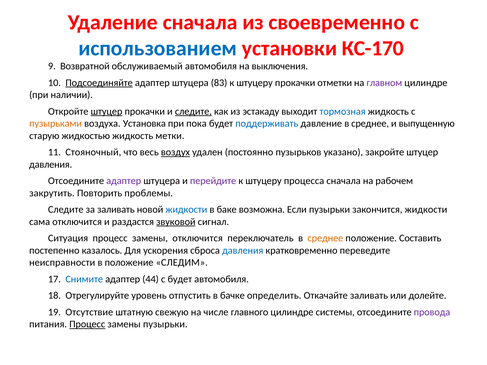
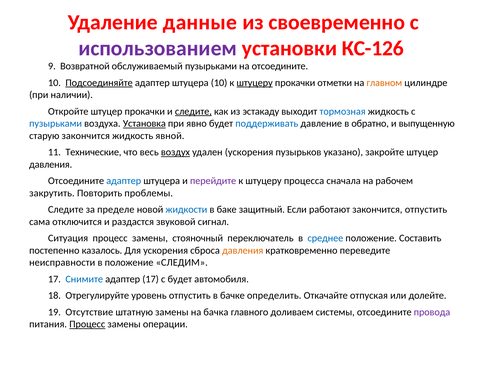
Удаление сначала: сначала -> данные (200, 22)
использованием colour: blue -> purple (158, 48)
КС-170: КС-170 -> КС-126 (373, 48)
обслуживаемый автомобиля: автомобиля -> пузырьками (211, 66)
на выключения: выключения -> отсоедините (280, 66)
штуцера 83: 83 -> 10 (219, 83)
штуцеру underline: none -> present (255, 83)
главном colour: purple -> orange (384, 83)
штуцер underline: present -> none (107, 112)
пузырьками colour: orange -> blue (56, 124)
Установка underline: none -> present (144, 124)
пока: пока -> явно (197, 124)
давление в среднее: среднее -> обратно (370, 124)
старую жидкостью: жидкостью -> закончится (86, 136)
метки: метки -> явной (170, 136)
Стояночный: Стояночный -> Технические (93, 152)
удален постоянно: постоянно -> ускорения (249, 152)
адаптер colour: purple -> blue (124, 181)
за заливать: заливать -> пределе (116, 210)
возможна: возможна -> защитный (262, 210)
Если пузырьки: пузырьки -> работают (330, 210)
закончится жидкости: жидкости -> отпустить (426, 210)
звуковой underline: present -> none (176, 222)
замены отключится: отключится -> стояночный (198, 238)
среднее colour: orange -> blue (325, 238)
давления colour: blue -> orange (243, 251)
адаптер 44: 44 -> 17 (151, 279)
Откачайте заливать: заливать -> отпуская (369, 296)
штатную свежую: свежую -> замены (172, 312)
числе: числе -> бачка (216, 312)
главного цилиндре: цилиндре -> доливаем (292, 312)
замены пузырьки: пузырьки -> операции (165, 324)
